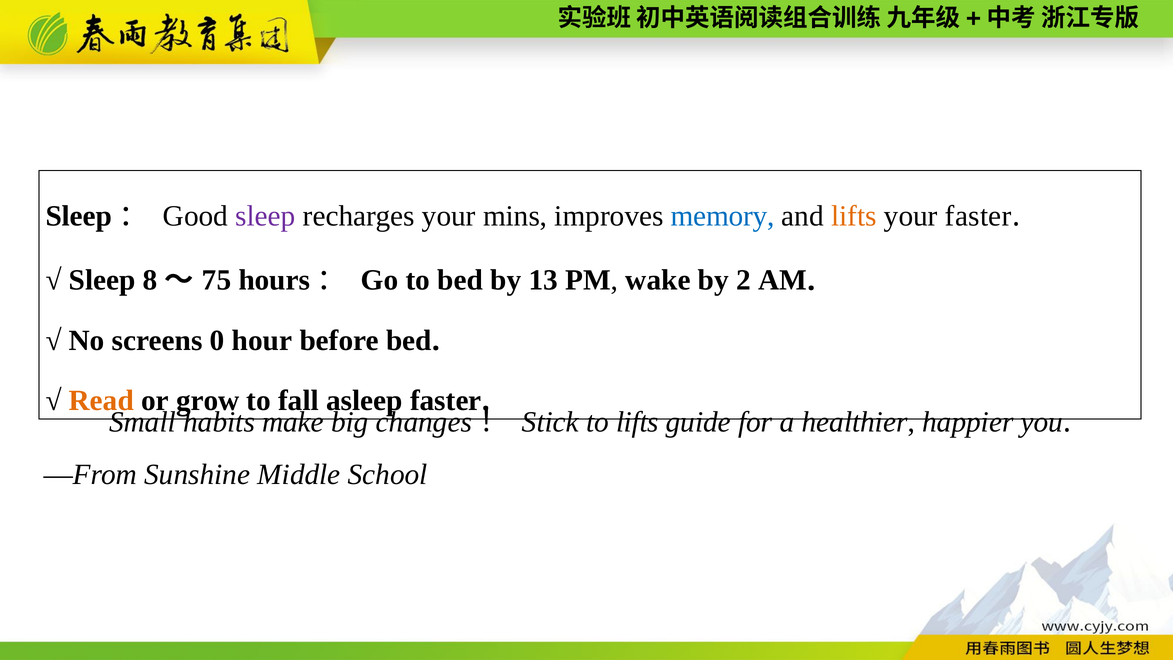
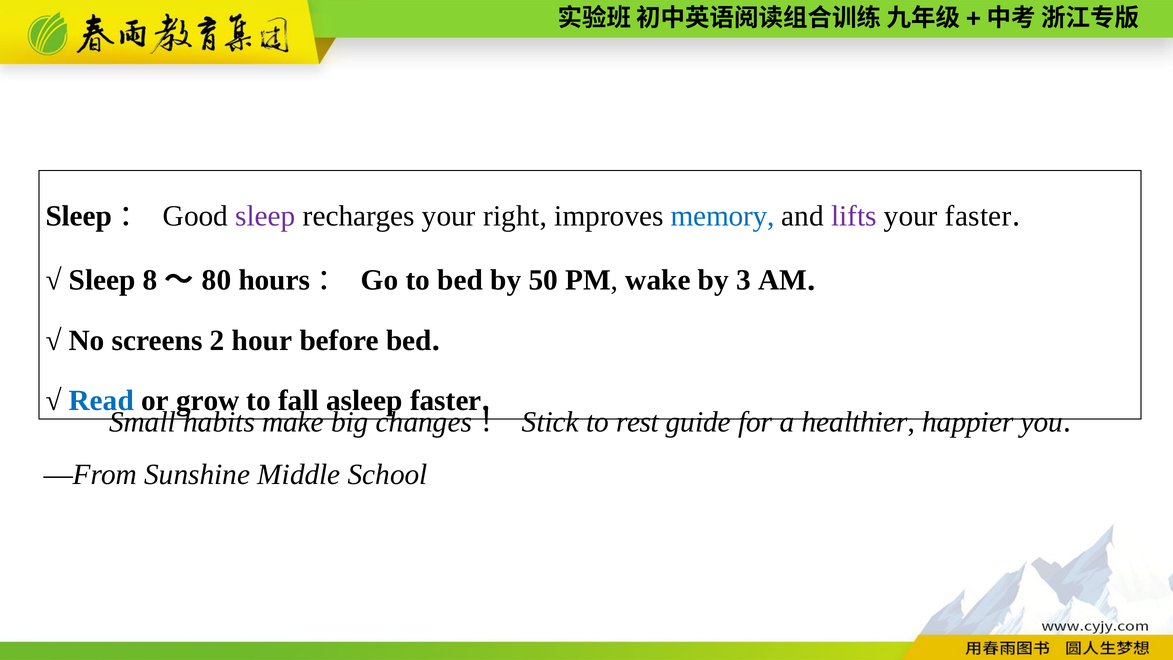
mins: mins -> right (515, 216)
lifts colour: orange -> purple (854, 216)
75: 75 -> 80 (217, 280)
13: 13 -> 50 (543, 280)
2: 2 -> 3 (744, 280)
0: 0 -> 2 (217, 340)
Read colour: orange -> blue (101, 400)
to lifts: lifts -> rest (638, 422)
